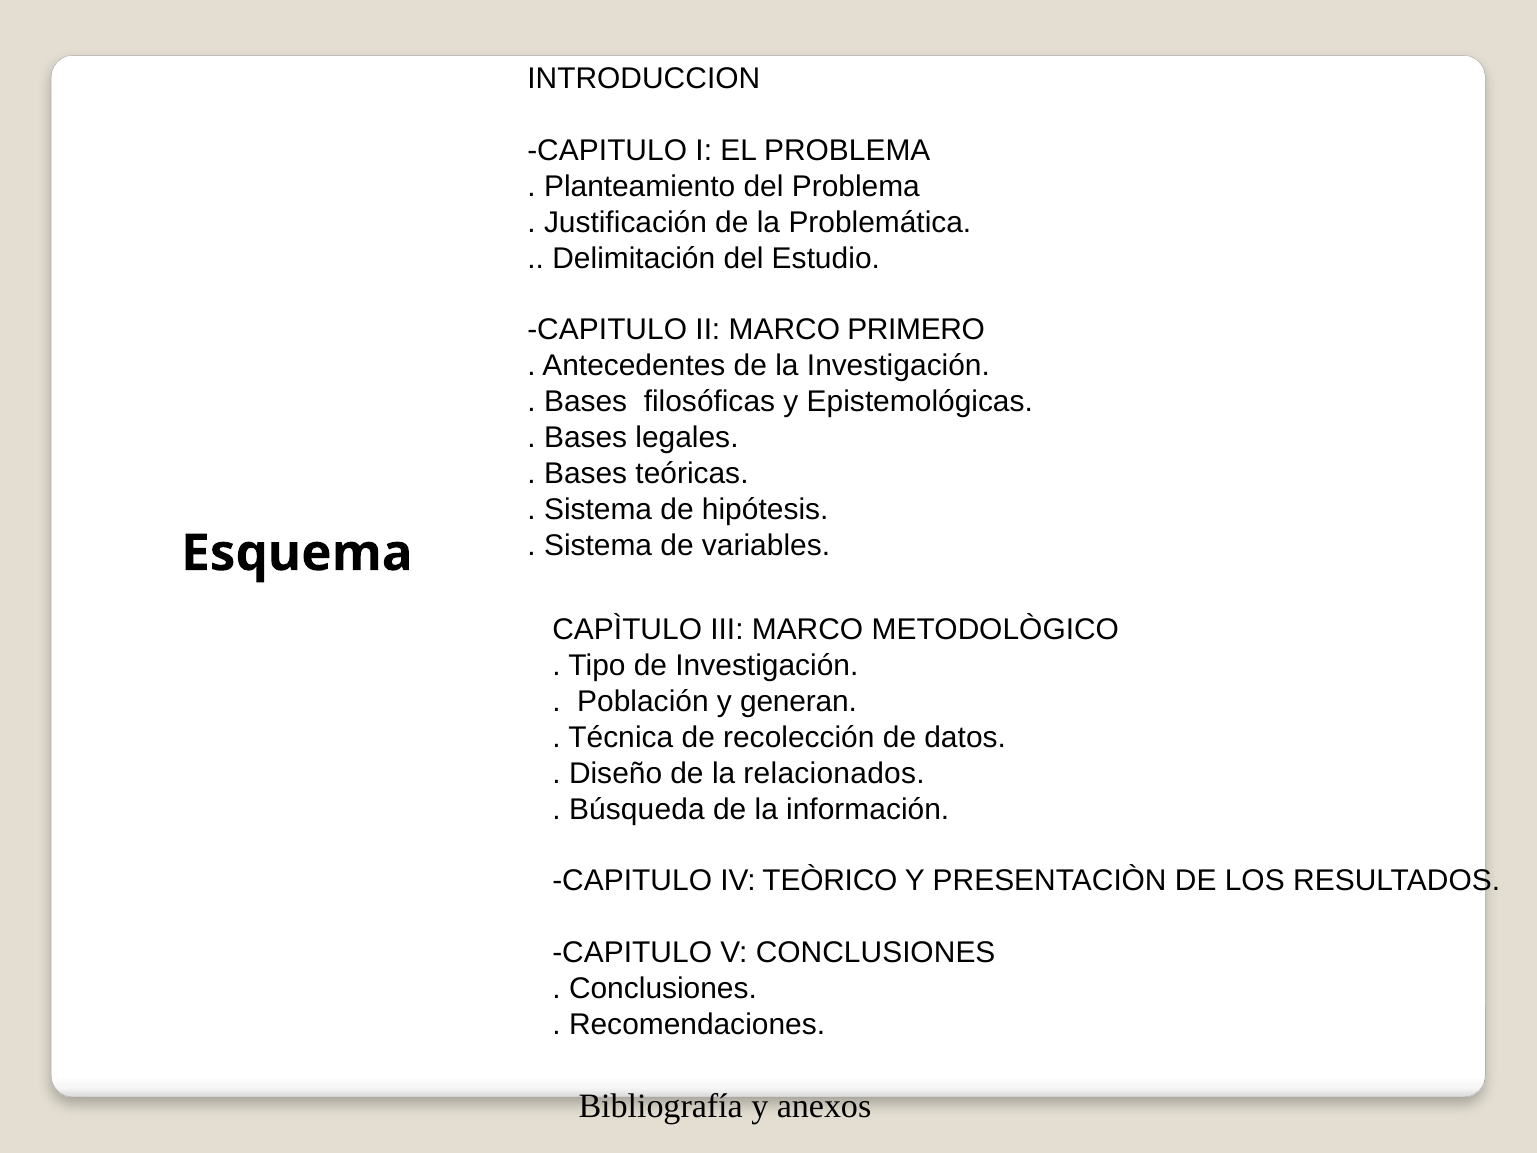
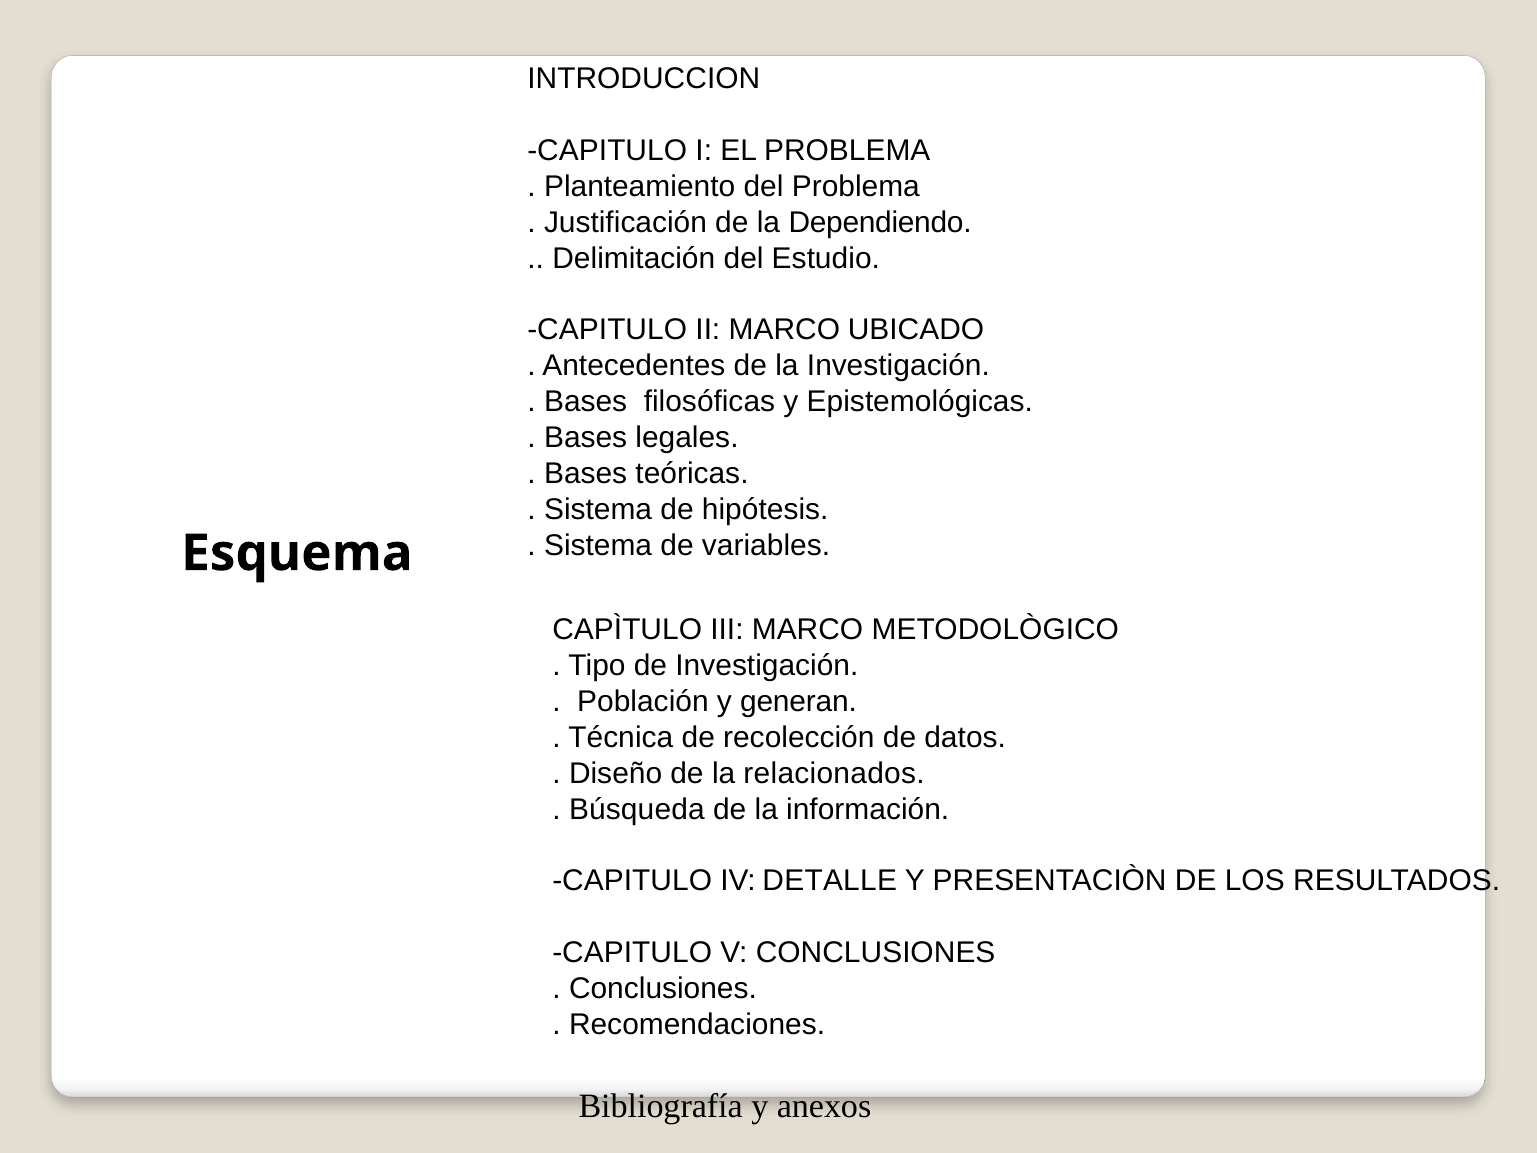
Problemática: Problemática -> Dependiendo (880, 222)
PRIMERO: PRIMERO -> UBICADO (916, 330)
TEÒRICO: TEÒRICO -> DETALLE (830, 881)
